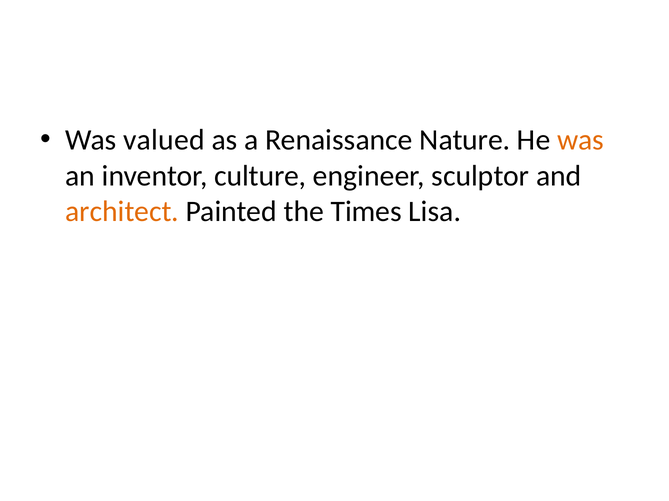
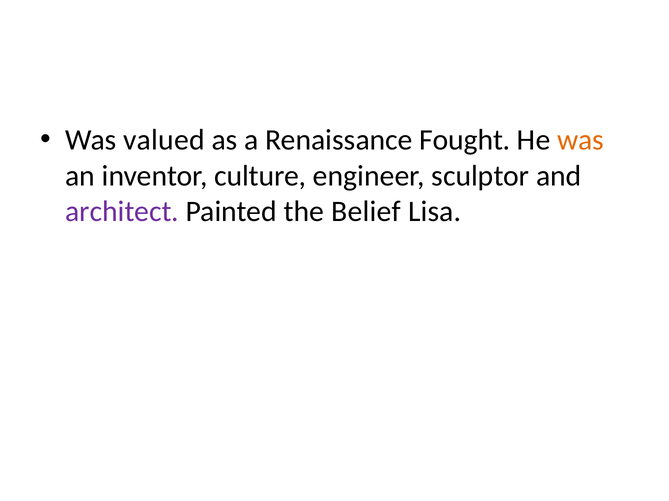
Nature: Nature -> Fought (465, 140)
architect colour: orange -> purple (122, 212)
Times: Times -> Belief (366, 212)
